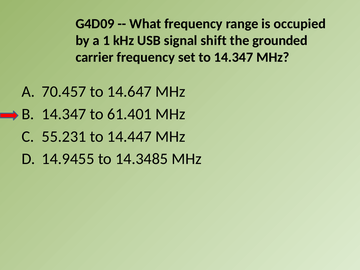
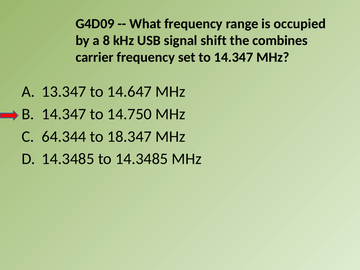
1: 1 -> 8 (106, 41)
grounded: grounded -> combines (280, 41)
70.457: 70.457 -> 13.347 (64, 92)
61.401: 61.401 -> 14.750 (129, 114)
55.231: 55.231 -> 64.344 (64, 136)
14.447: 14.447 -> 18.347 (129, 136)
D 14.9455: 14.9455 -> 14.3485 (68, 159)
